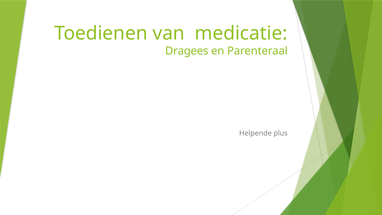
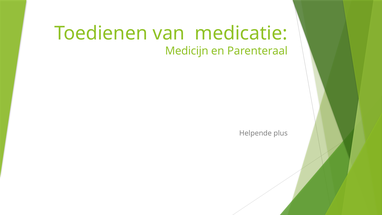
Dragees: Dragees -> Medicijn (187, 51)
